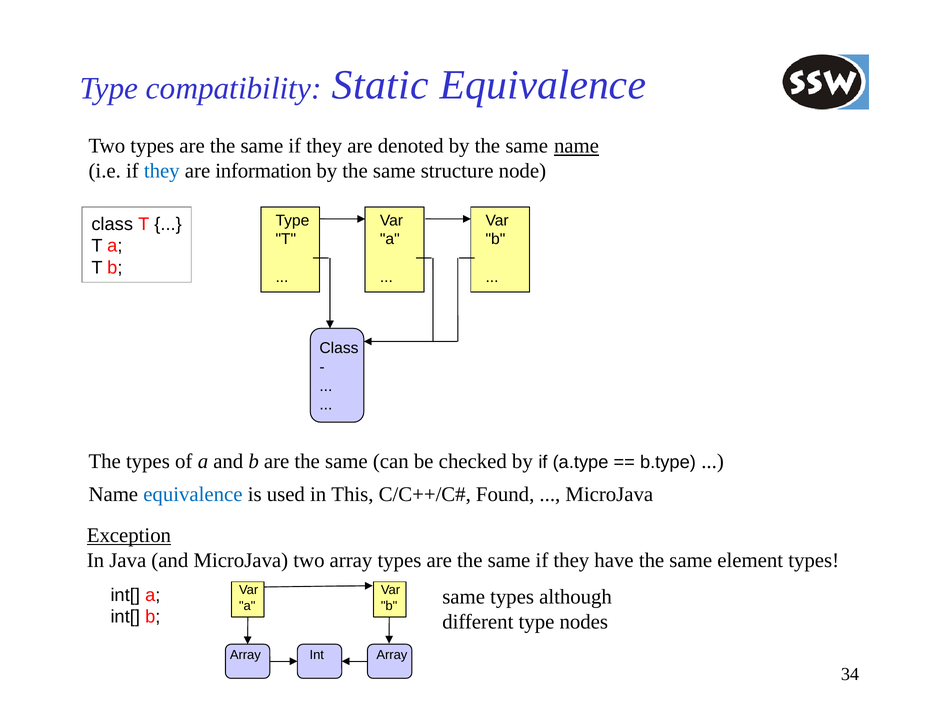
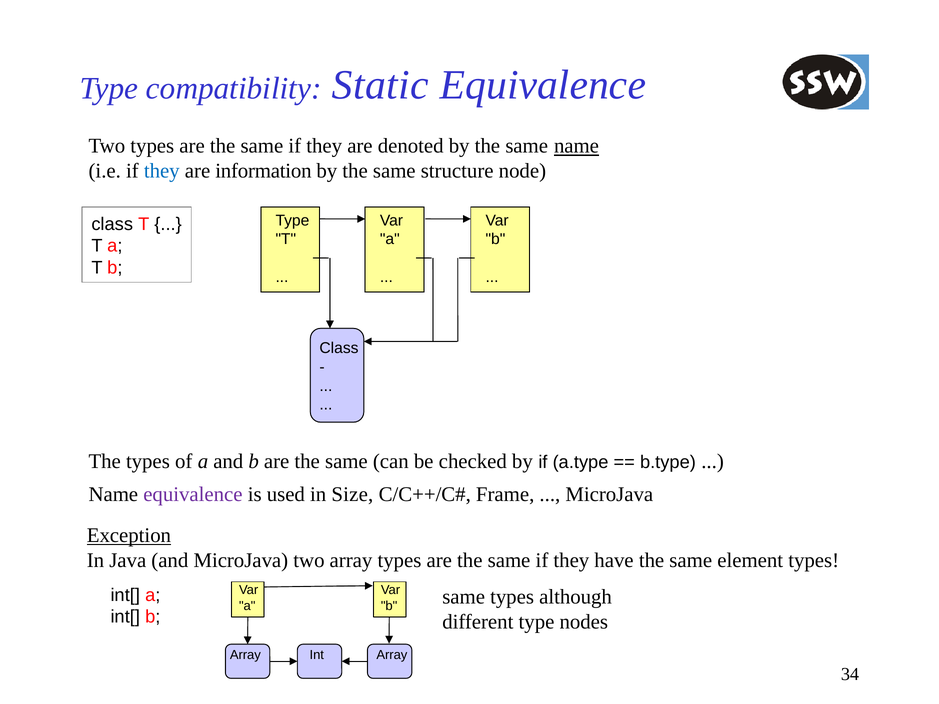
equivalence colour: blue -> purple (193, 494)
This: This -> Size (352, 494)
Found: Found -> Frame (505, 494)
